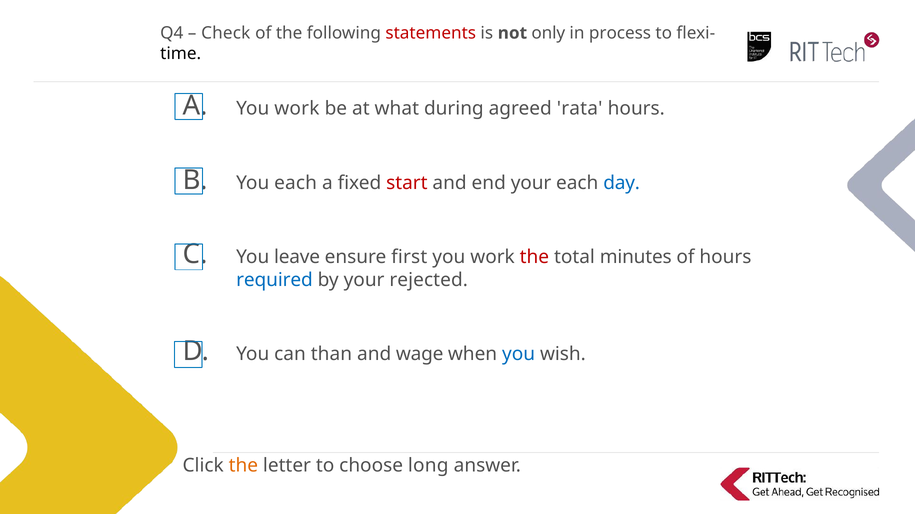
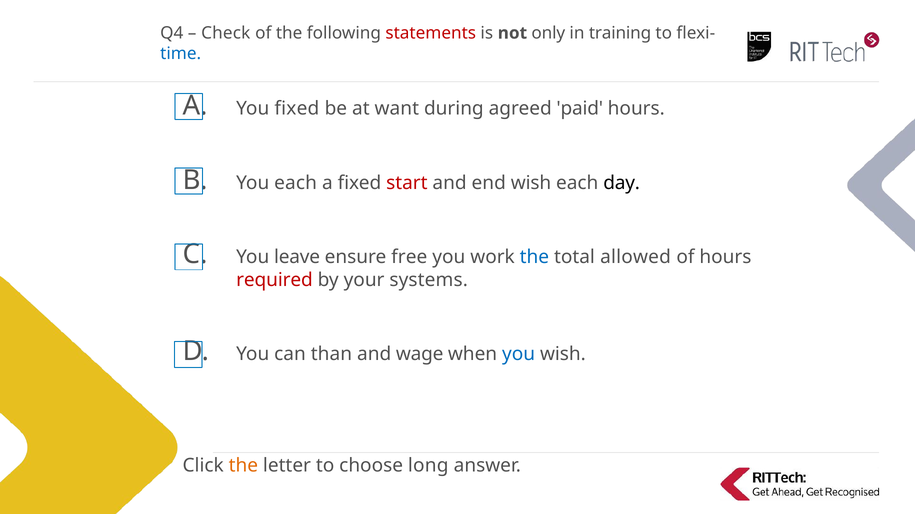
process: process -> training (620, 33)
time colour: black -> blue (181, 54)
A You work: work -> fixed (297, 109)
what: what -> want (397, 109)
rata: rata -> paid (580, 109)
end your: your -> wish (531, 183)
day colour: blue -> black (622, 183)
first: first -> free (409, 257)
the colour: red -> blue (534, 257)
minutes: minutes -> allowed (636, 257)
required colour: blue -> red (275, 280)
rejected: rejected -> systems (429, 280)
